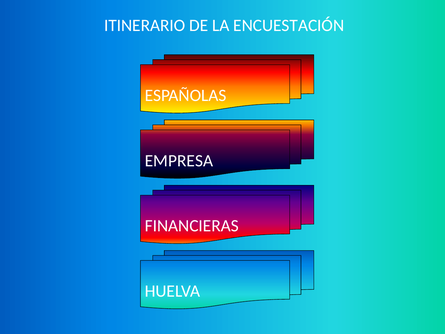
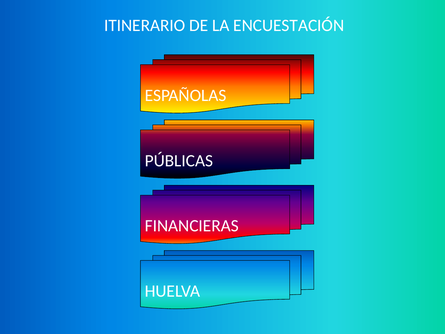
EMPRESA: EMPRESA -> PÚBLICAS (179, 161)
